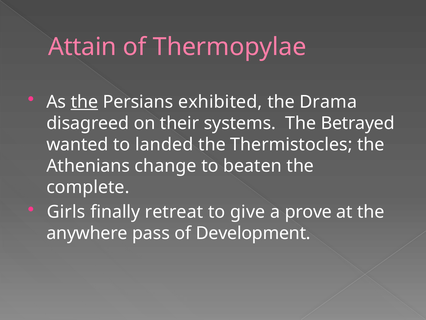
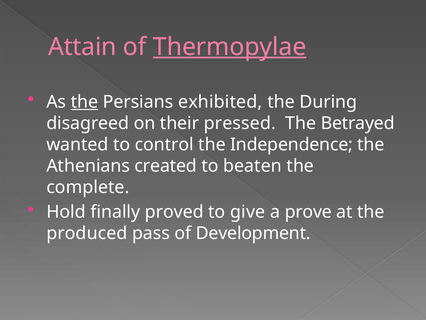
Thermopylae underline: none -> present (230, 47)
Drama: Drama -> During (328, 102)
systems: systems -> pressed (240, 123)
landed: landed -> control (164, 144)
Thermistocles: Thermistocles -> Independence (292, 144)
change: change -> created (166, 166)
Girls: Girls -> Hold (66, 212)
retreat: retreat -> proved (174, 212)
anywhere: anywhere -> produced (87, 233)
